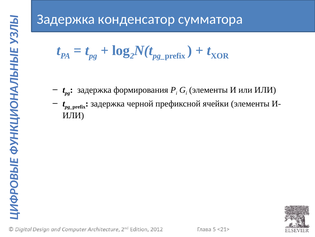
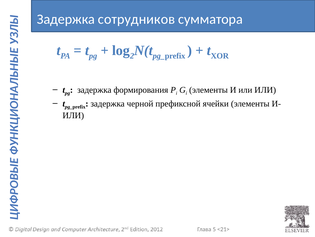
конденсатор: конденсатор -> сотрудников (136, 19)
